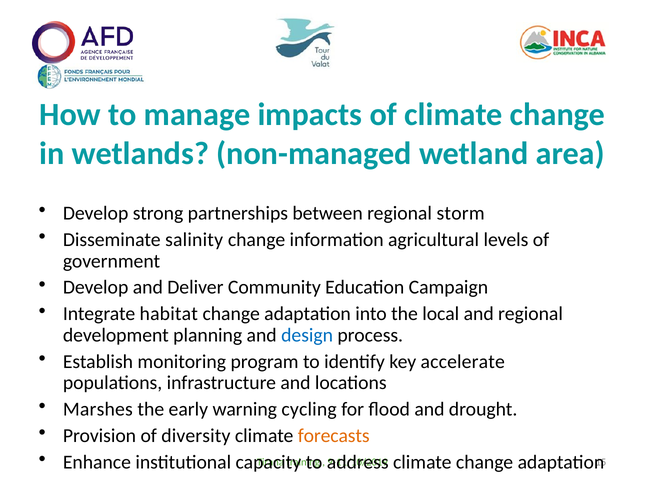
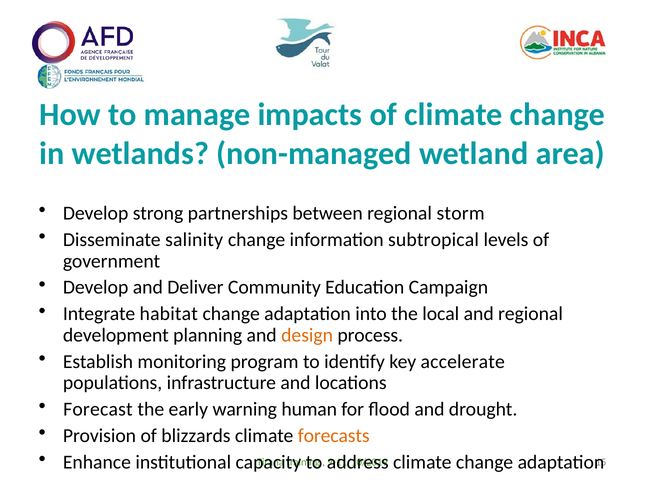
agricultural: agricultural -> subtropical (433, 240)
design colour: blue -> orange (307, 335)
Marshes: Marshes -> Forecast (98, 409)
cycling: cycling -> human (309, 409)
diversity: diversity -> blizzards (196, 436)
